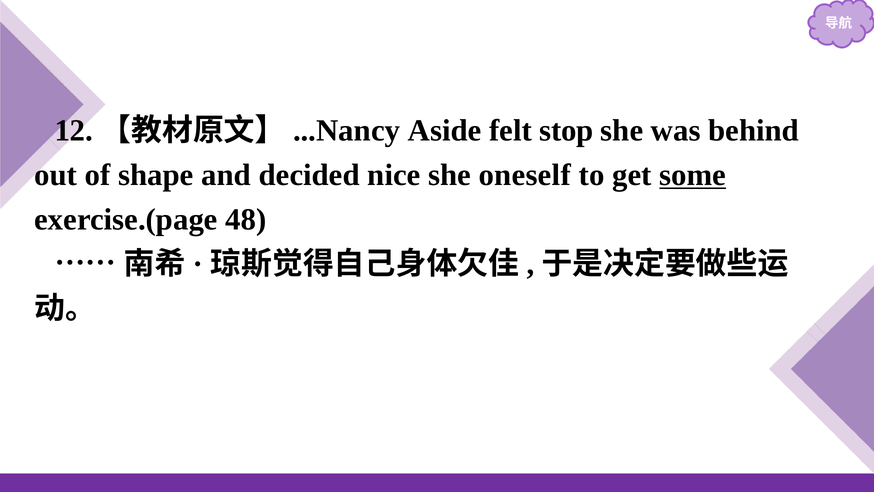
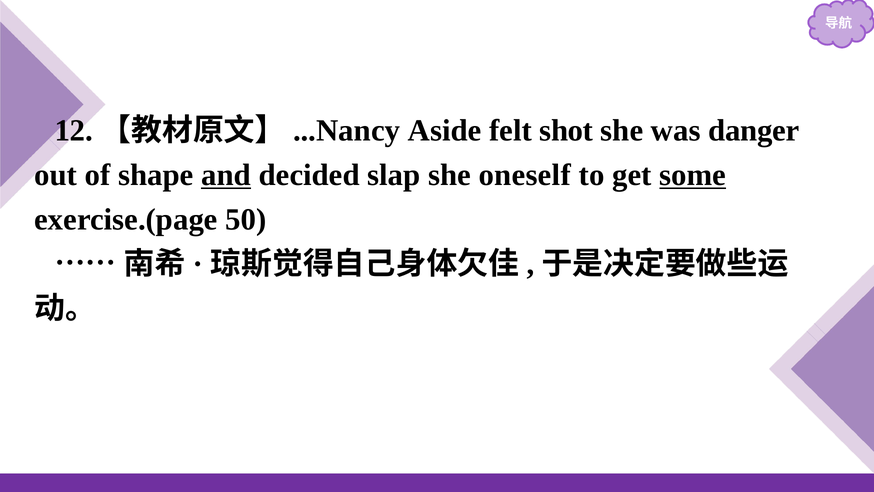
stop: stop -> shot (566, 130)
behind: behind -> danger (754, 130)
and underline: none -> present (226, 175)
nice: nice -> slap (394, 175)
48: 48 -> 50 (246, 219)
